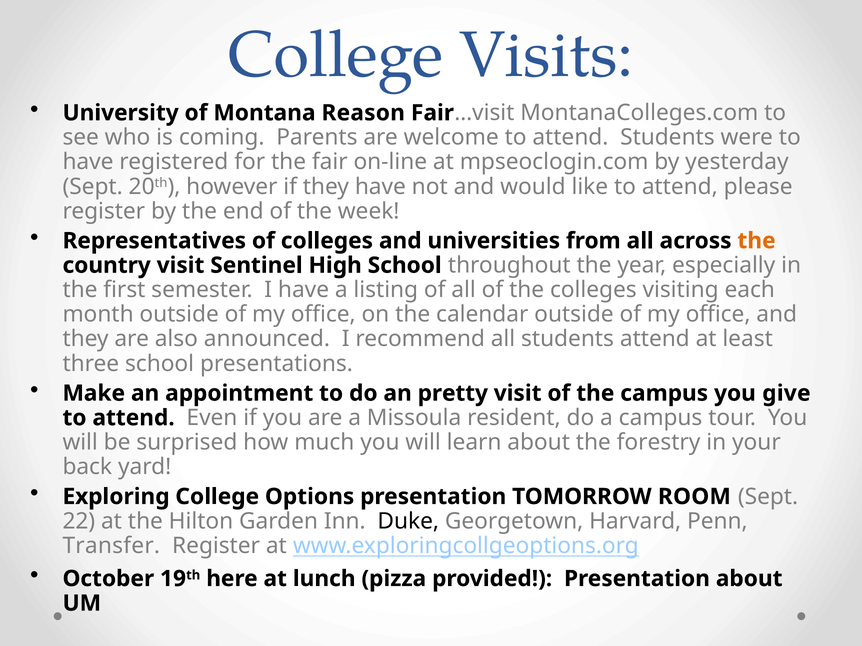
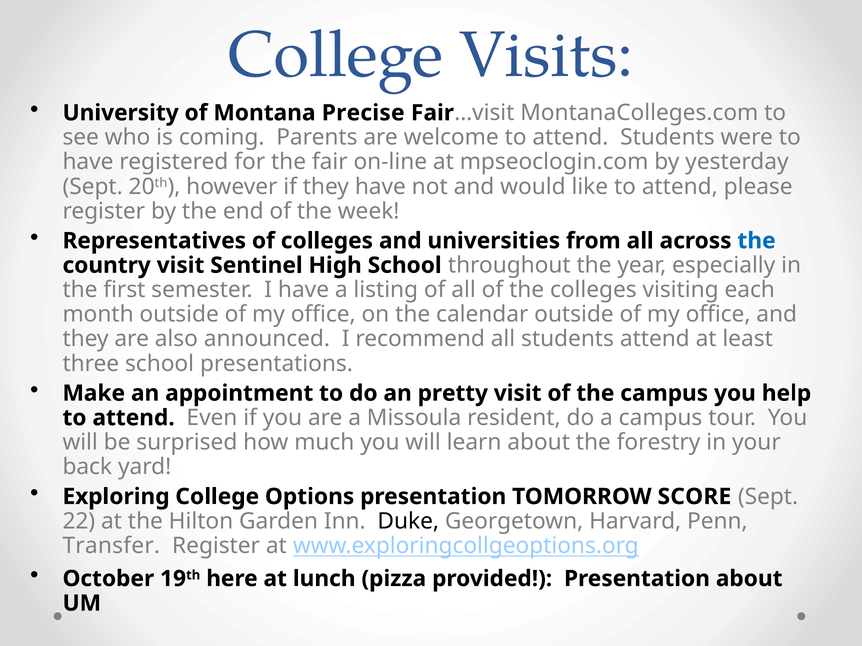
Reason: Reason -> Precise (363, 113)
the colour: orange -> blue (757, 241)
give: give -> help (786, 394)
ROOM: ROOM -> SCORE (694, 497)
